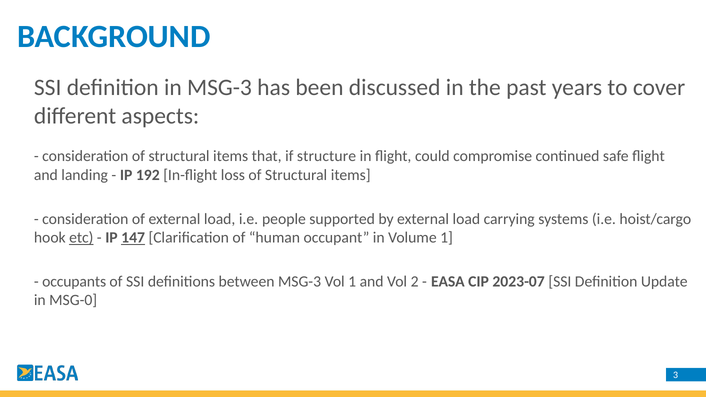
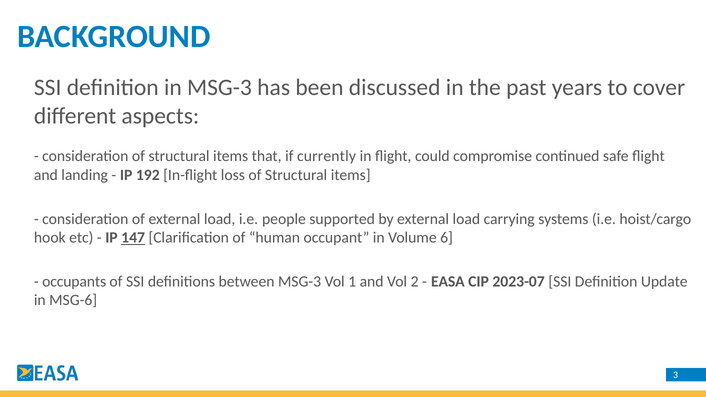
structure: structure -> currently (326, 156)
etc underline: present -> none (81, 238)
Volume 1: 1 -> 6 (447, 238)
MSG-0: MSG-0 -> MSG-6 (73, 300)
